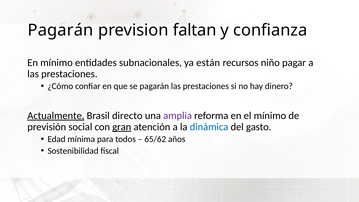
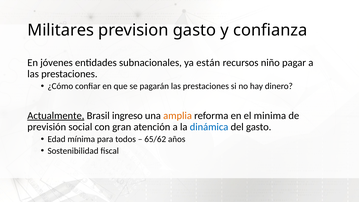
Pagarán: Pagarán -> Militares (61, 30)
prevision faltan: faltan -> gasto (194, 30)
En mínimo: mínimo -> jóvenes (57, 63)
directo: directo -> ingreso (127, 116)
amplia colour: purple -> orange (178, 116)
el mínimo: mínimo -> minima (270, 116)
gran underline: present -> none (122, 127)
